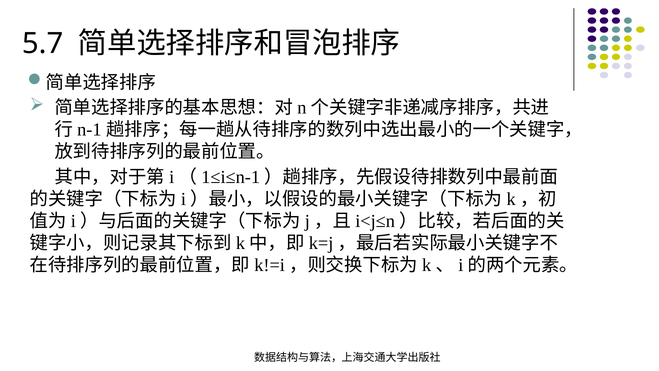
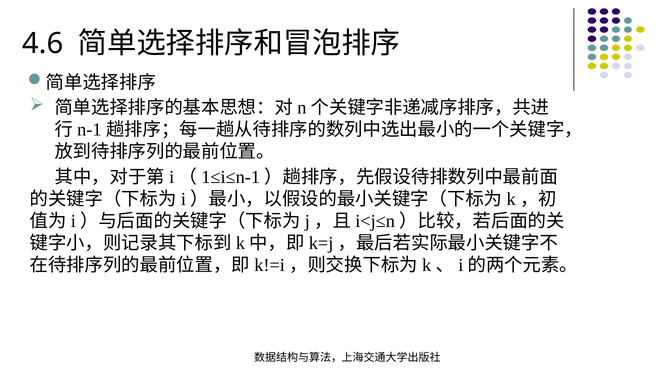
5.7: 5.7 -> 4.6 (43, 43)
